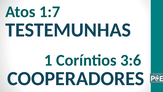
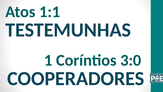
1:7: 1:7 -> 1:1 (50, 12)
3:6: 3:6 -> 3:0 (131, 60)
